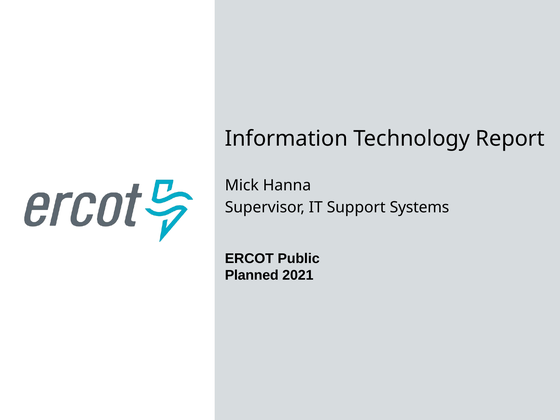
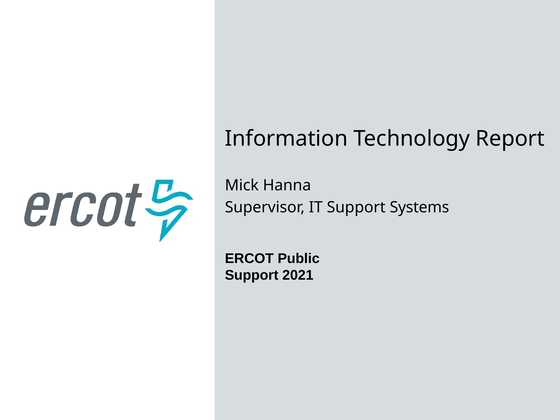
Planned: Planned -> Support (252, 275)
